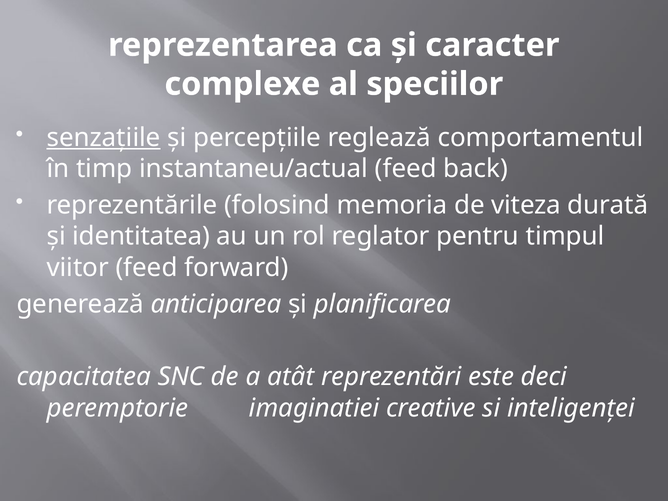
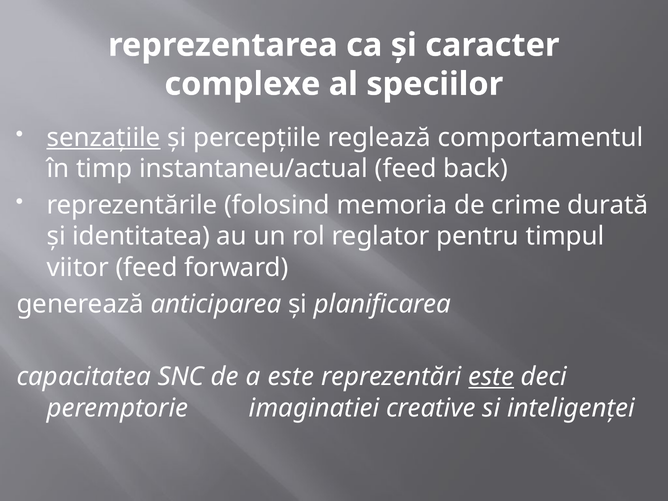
viteza: viteza -> crime (526, 205)
a atât: atât -> este (291, 377)
este underline: none -> present (491, 377)
